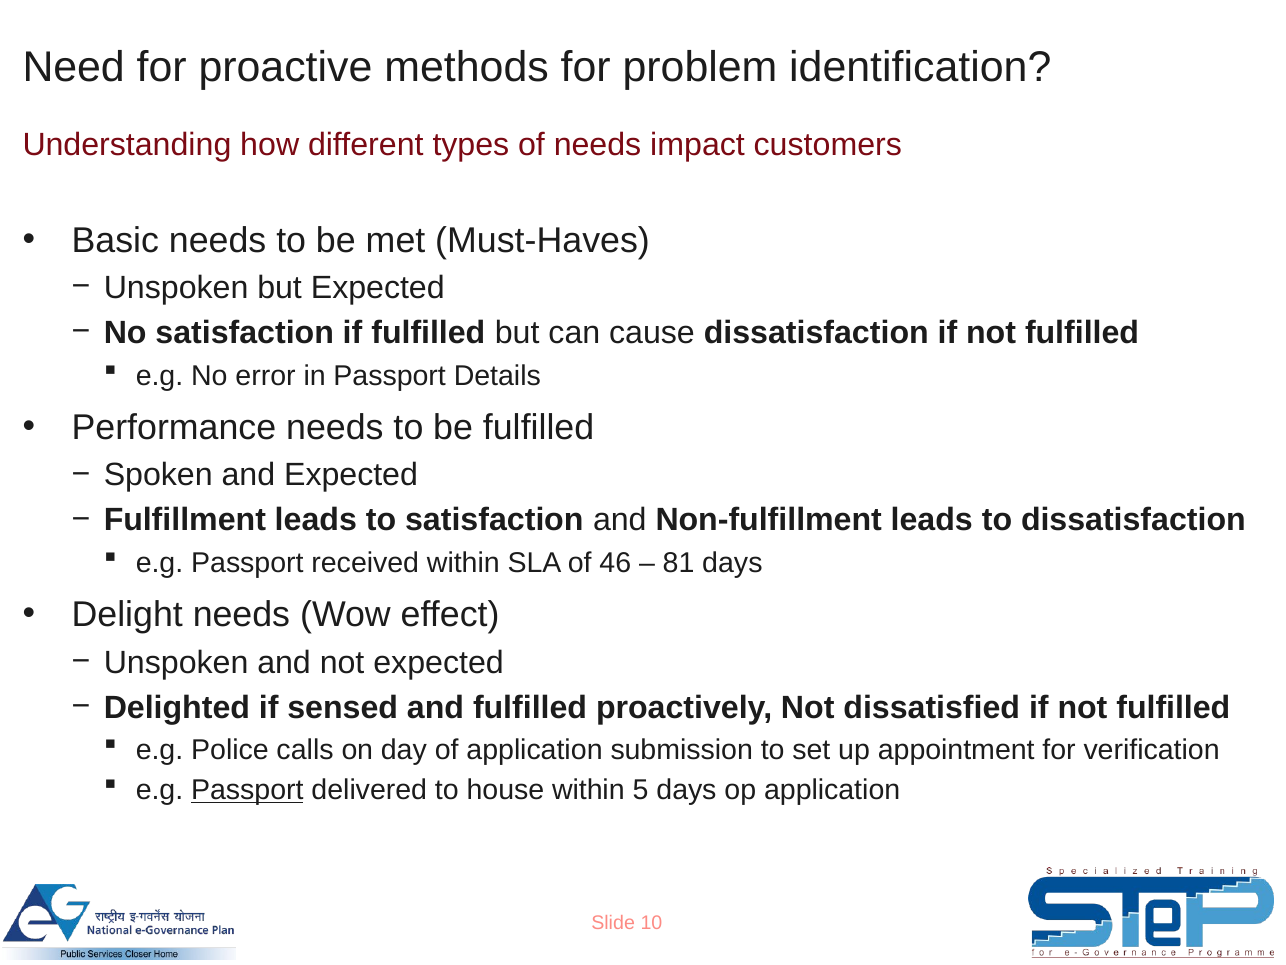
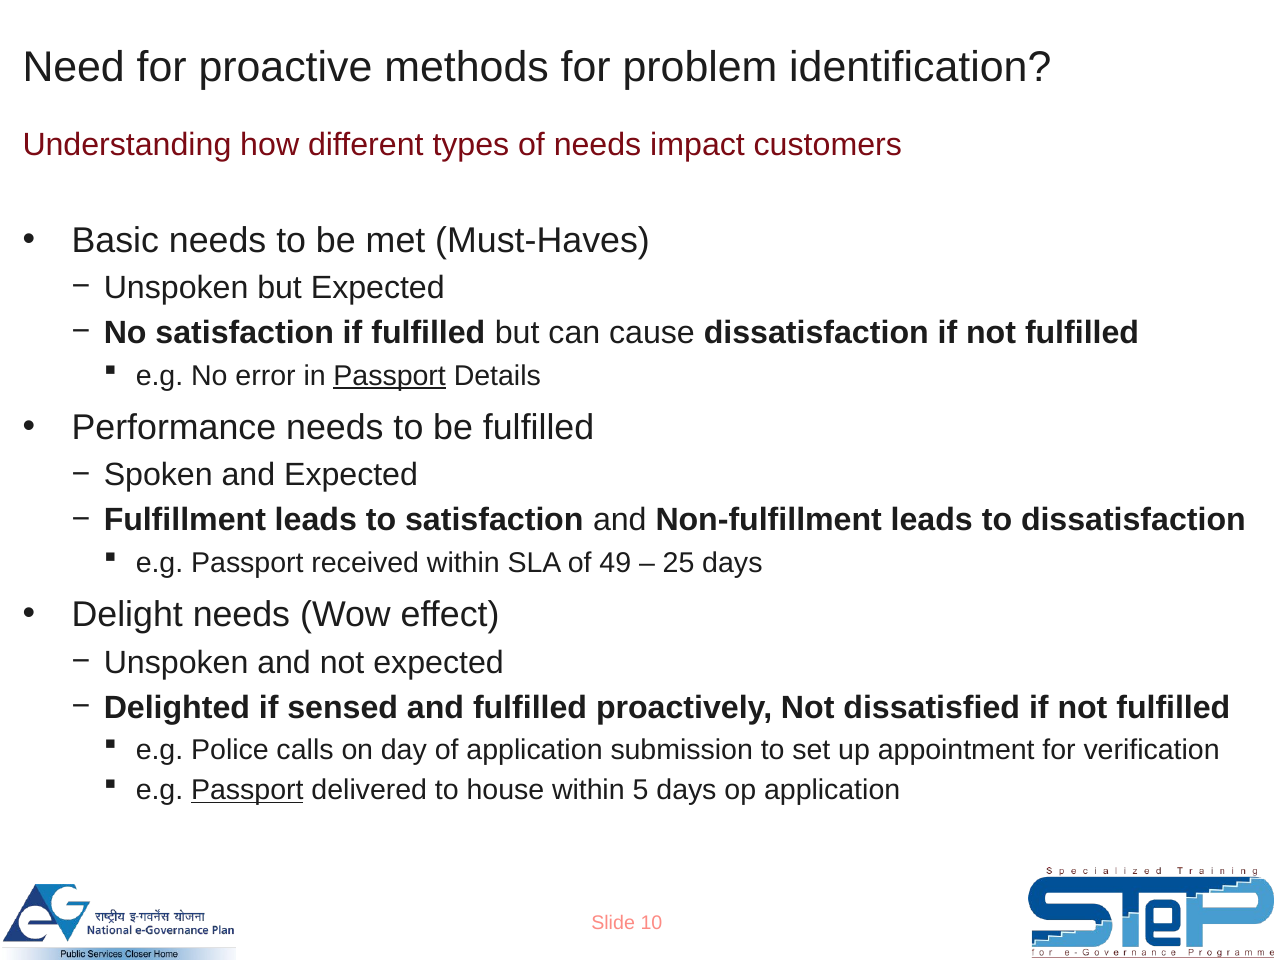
Passport underline: none -> present (390, 375)
46: 46 -> 49 (615, 563)
81: 81 -> 25 (679, 563)
